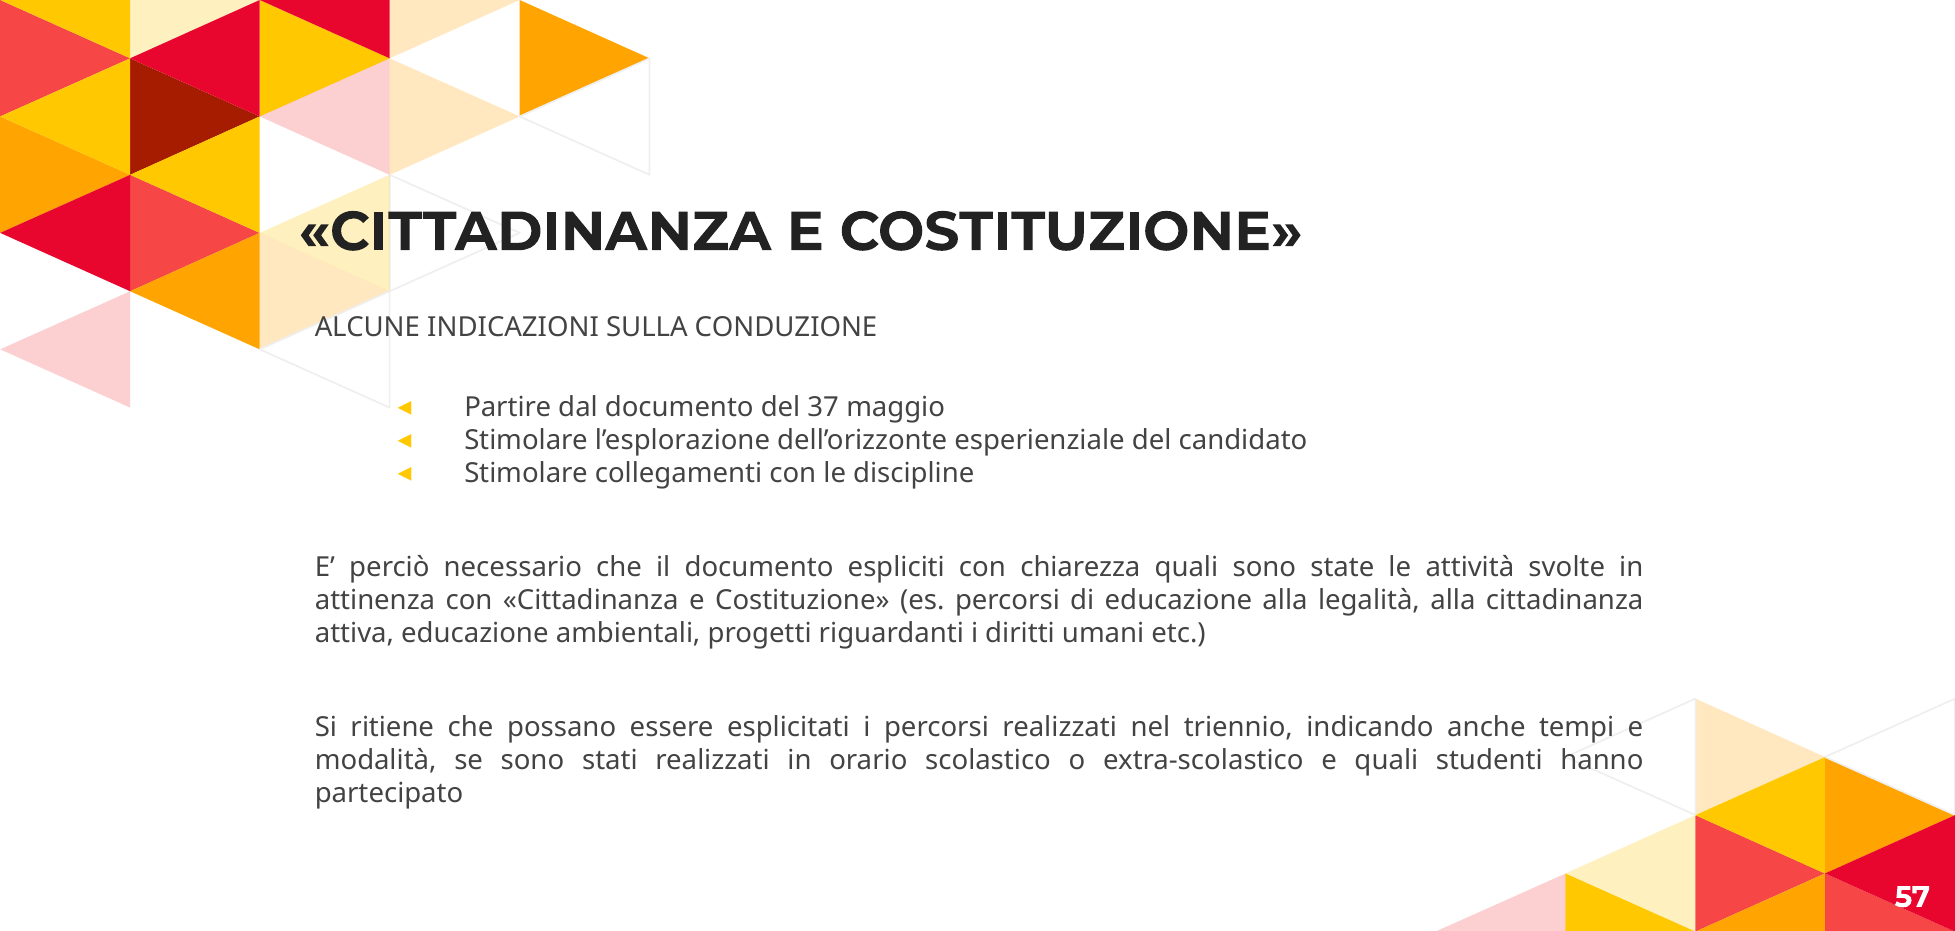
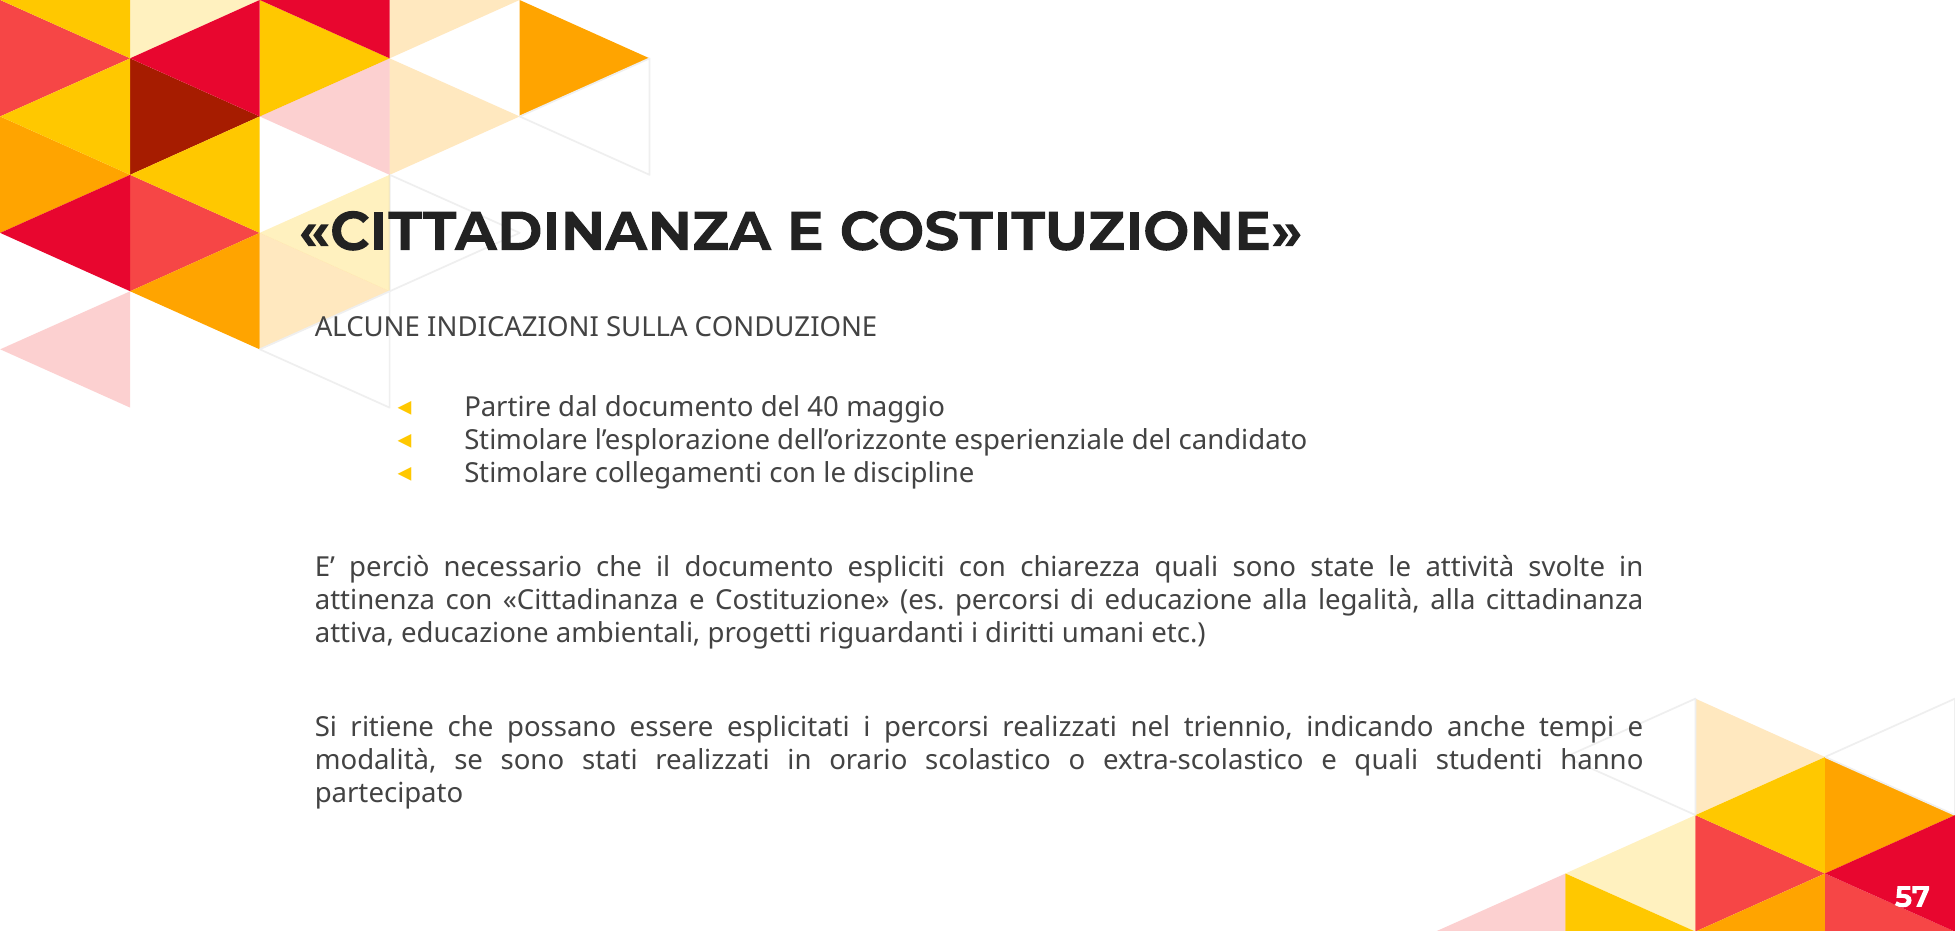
37: 37 -> 40 (823, 407)
